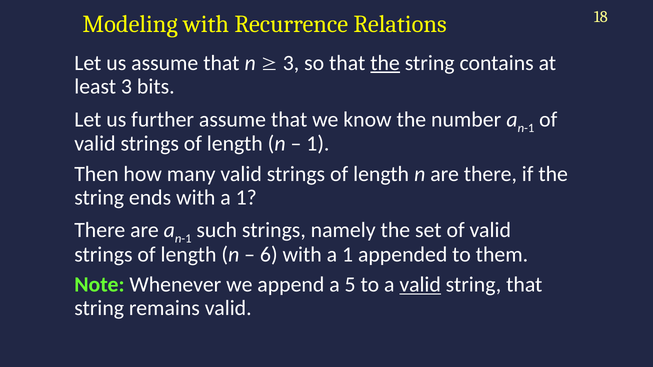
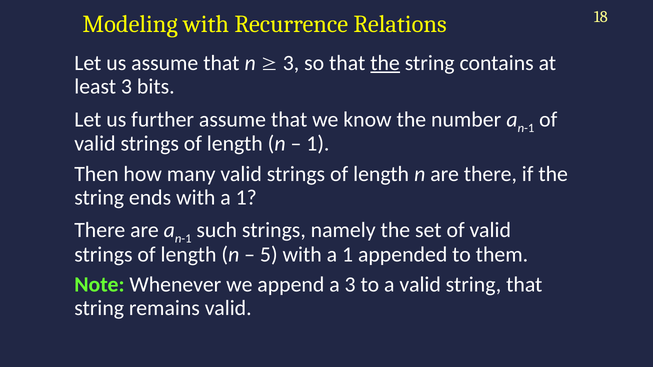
6: 6 -> 5 (269, 255)
a 5: 5 -> 3 (350, 285)
valid underline: present -> none (420, 285)
